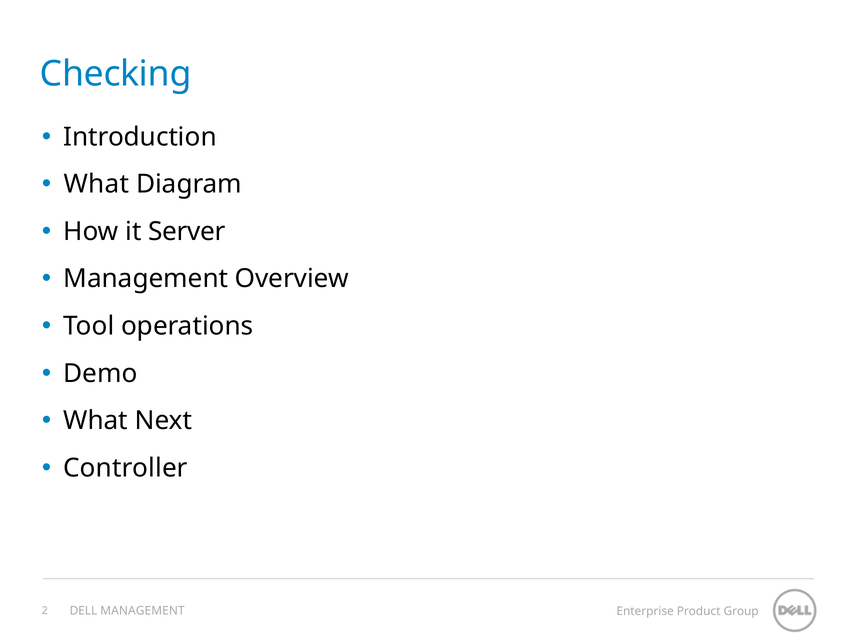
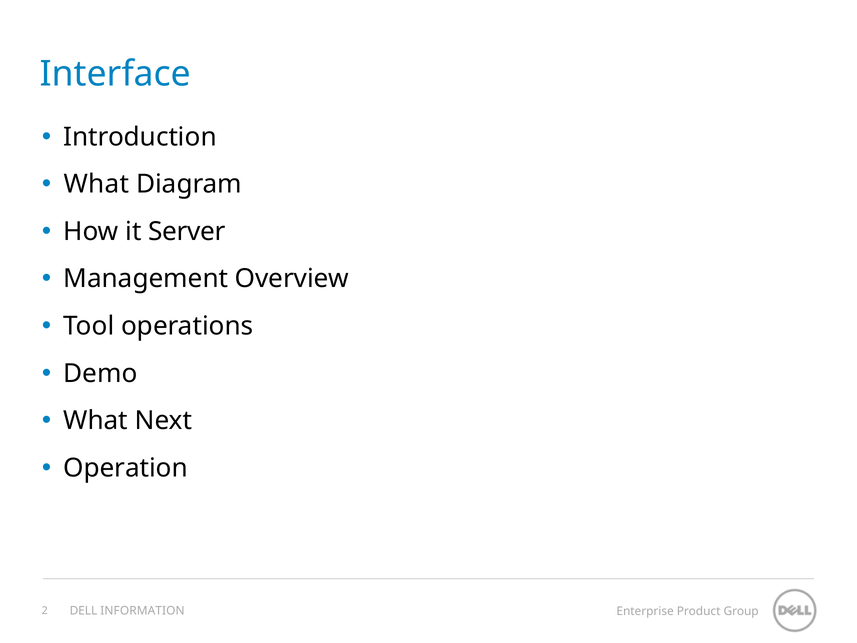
Checking: Checking -> Interface (116, 74)
Controller: Controller -> Operation (126, 468)
DELL MANAGEMENT: MANAGEMENT -> INFORMATION (142, 611)
